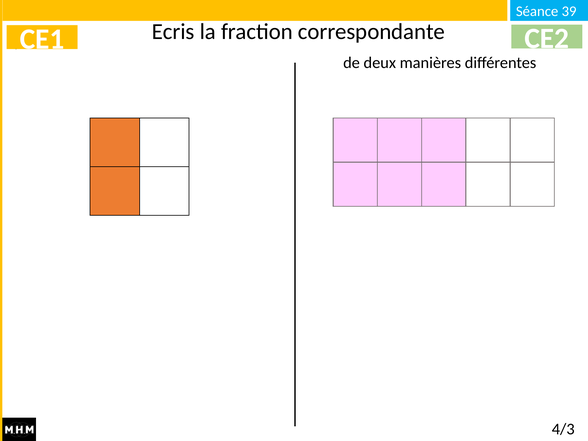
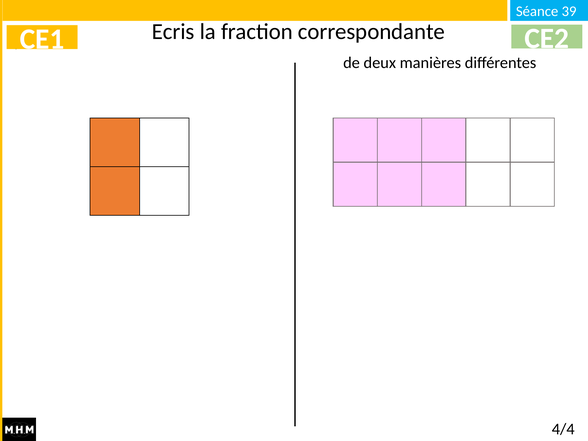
4/3: 4/3 -> 4/4 (563, 429)
